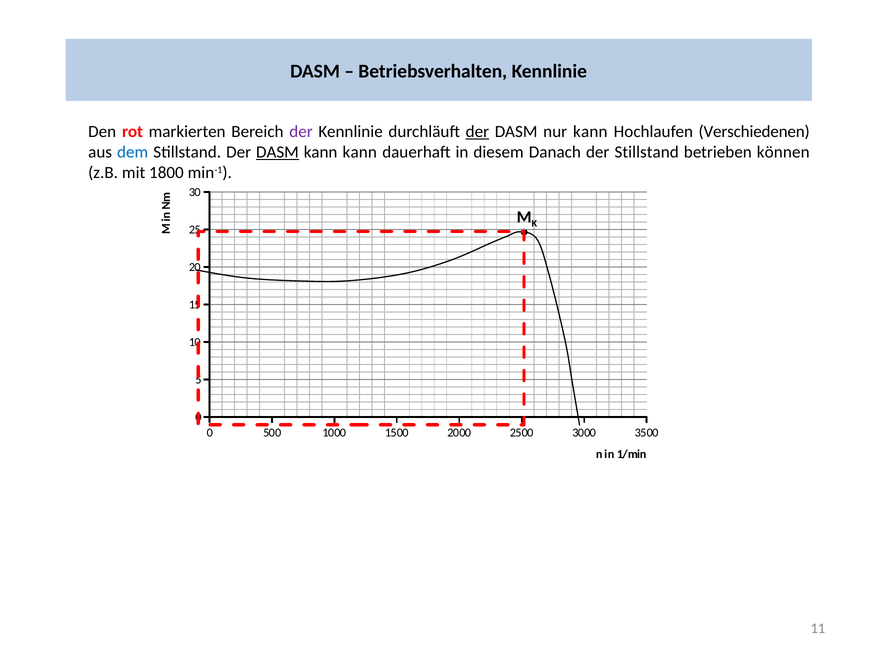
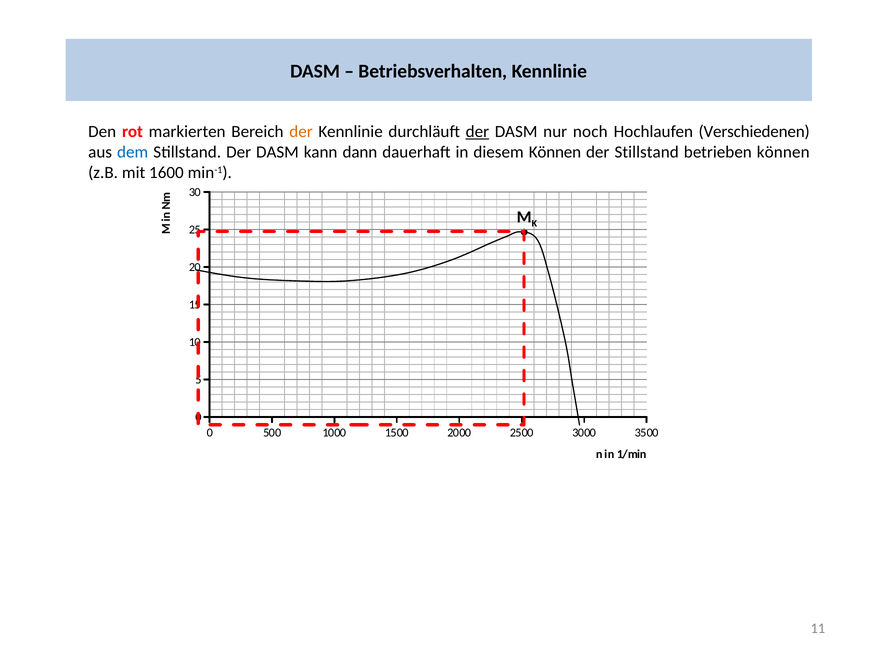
der colour: purple -> orange (301, 132)
nur kann: kann -> noch (590, 132)
DASM underline: present -> none (277, 152)
kann kann: kann -> dann (360, 152)
diesem Danach: Danach -> Können (555, 152)
1800: 1800 -> 1600 (166, 173)
